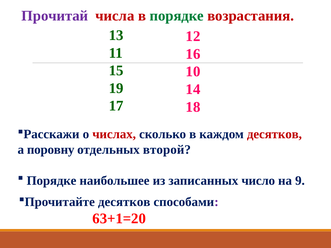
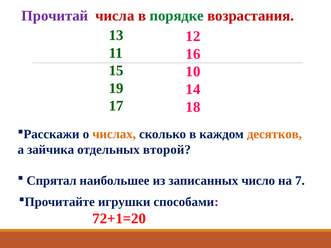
числах colour: red -> orange (114, 134)
десятков colour: red -> orange (274, 134)
поровну: поровну -> зайчика (51, 150)
Порядке: Порядке -> Спрятал (52, 181)
9: 9 -> 7 (300, 181)
десятков: десятков -> игрушки (124, 202)
63+1=20: 63+1=20 -> 72+1=20 (119, 219)
